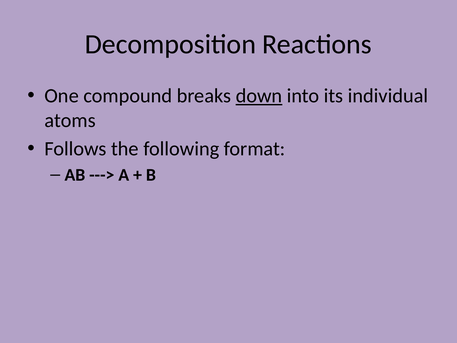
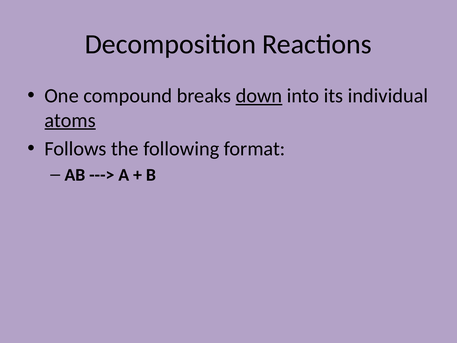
atoms underline: none -> present (70, 120)
